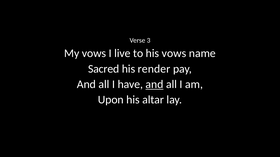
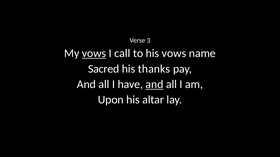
vows underline: none -> present (94, 54)
live: live -> call (122, 54)
render: render -> thanks (154, 69)
